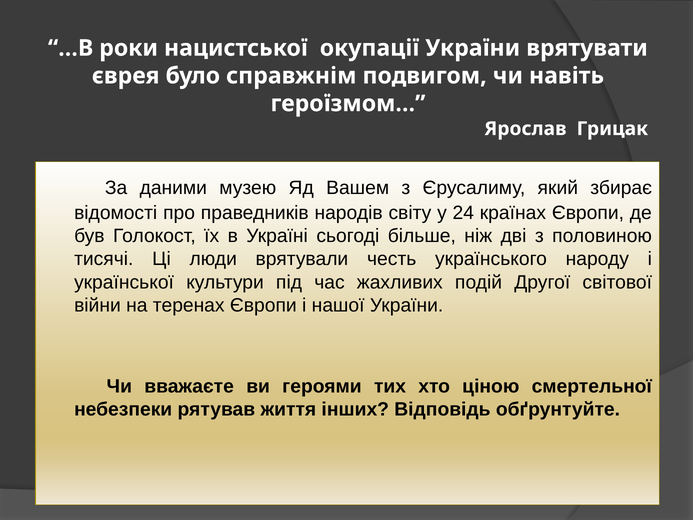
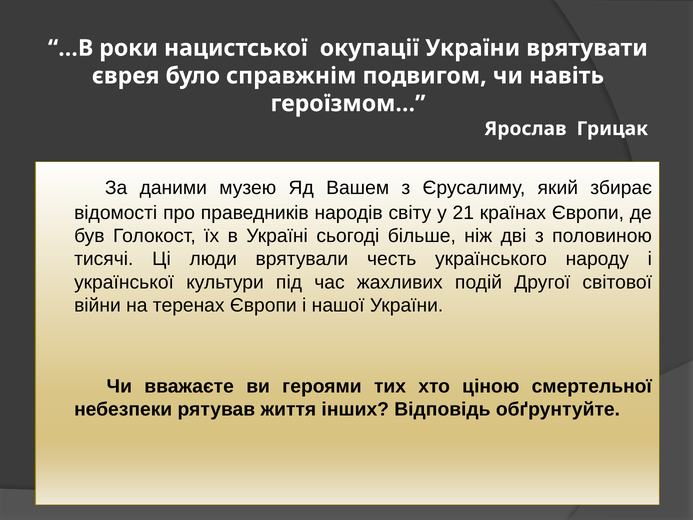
24: 24 -> 21 (463, 213)
